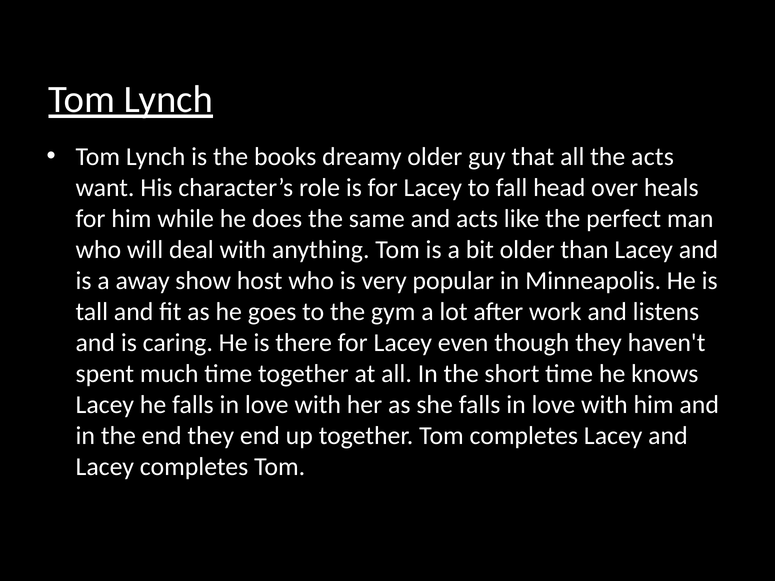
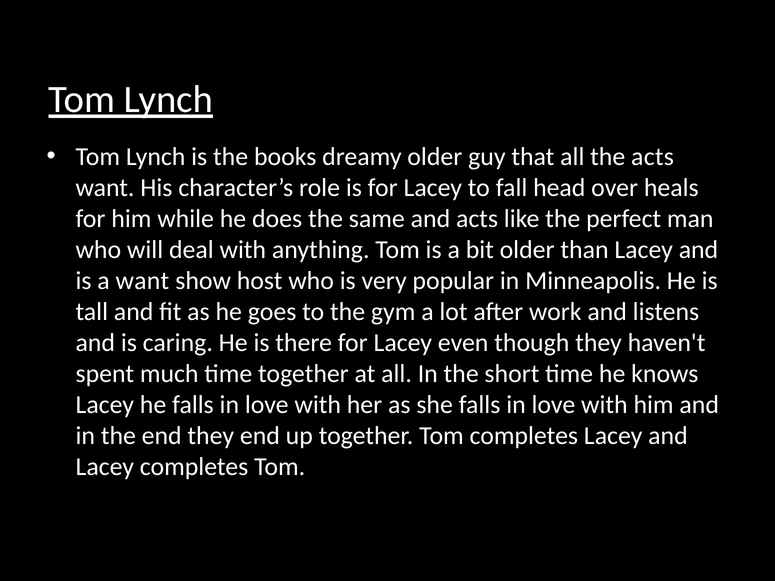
a away: away -> want (142, 281)
